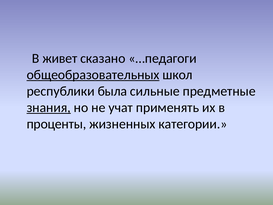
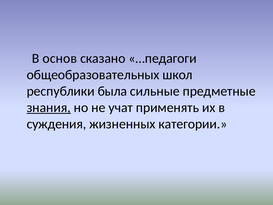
живет: живет -> основ (60, 58)
общеобразовательных underline: present -> none (93, 75)
проценты: проценты -> суждения (56, 124)
